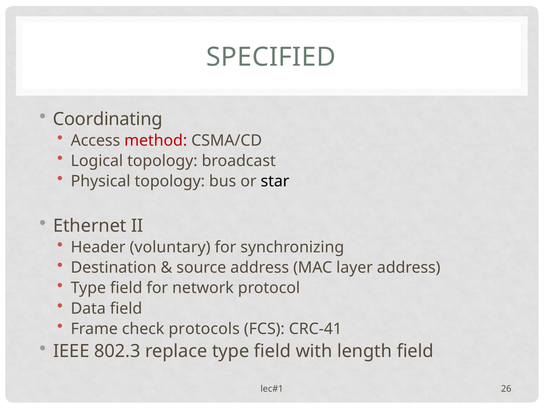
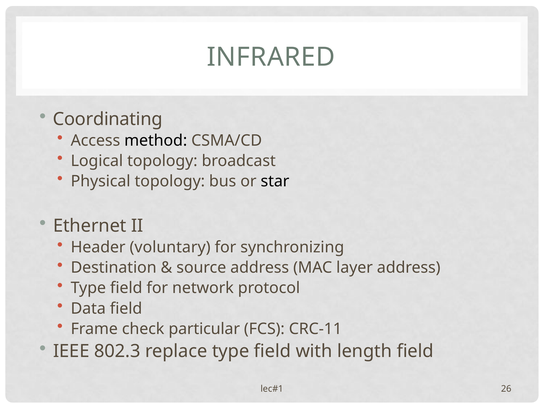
SPECIFIED: SPECIFIED -> INFRARED (271, 57)
method colour: red -> black (156, 140)
protocols: protocols -> particular (204, 329)
CRC-41: CRC-41 -> CRC-11 (315, 329)
